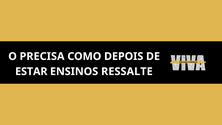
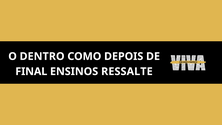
PRECISA: PRECISA -> DENTRO (42, 56)
ESTAR: ESTAR -> FINAL (31, 71)
